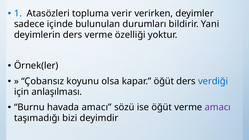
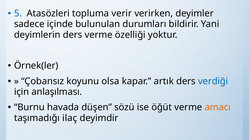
1: 1 -> 5 (18, 13)
kapar öğüt: öğüt -> artık (164, 81)
havada amacı: amacı -> düşen (97, 107)
amacı colour: purple -> orange (218, 107)
bizi: bizi -> ilaç (70, 118)
